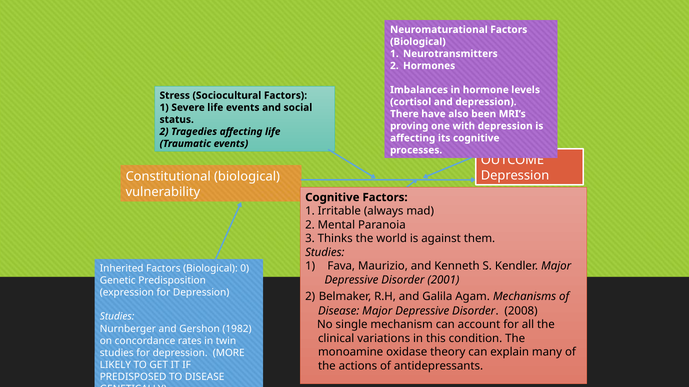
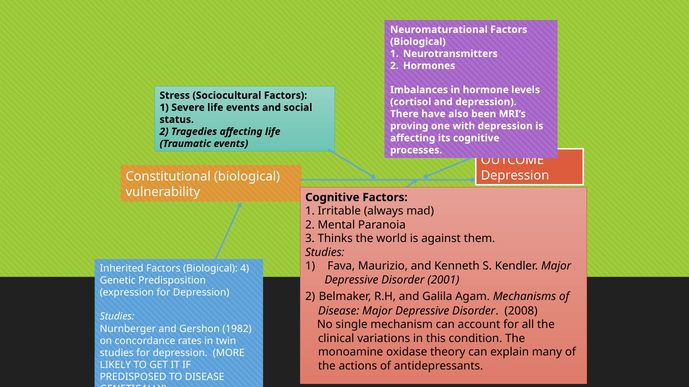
0: 0 -> 4 (245, 269)
